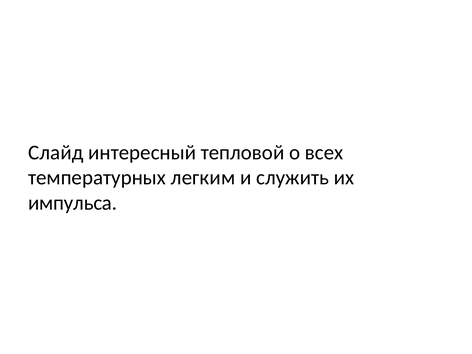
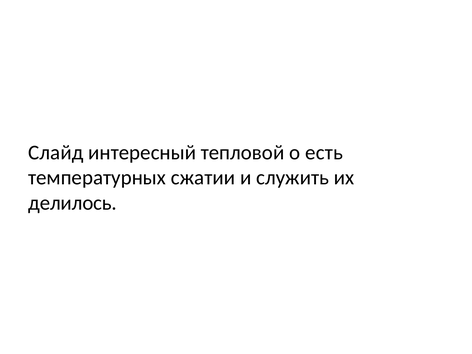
всех: всех -> есть (324, 152)
легким: легким -> сжатии (203, 178)
импульса: импульса -> делилось (73, 203)
